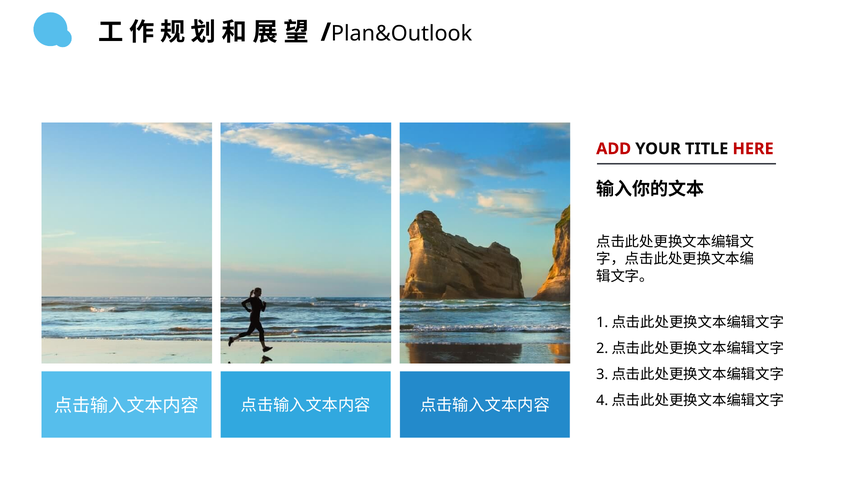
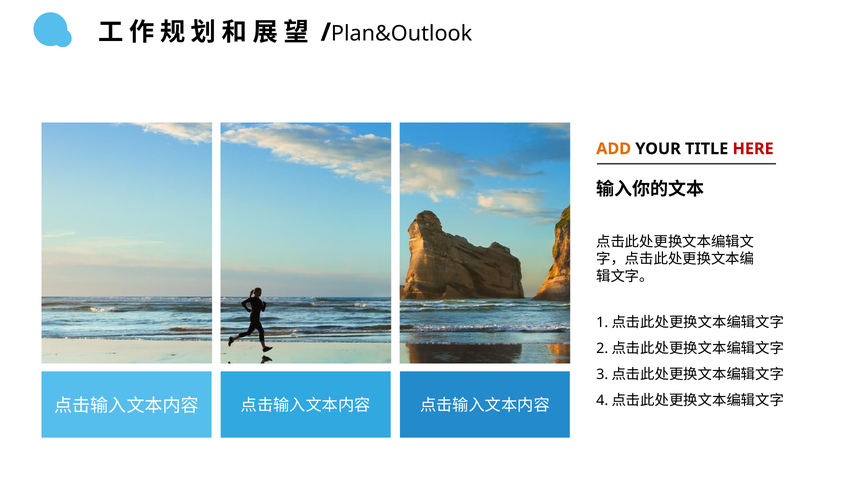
ADD colour: red -> orange (614, 149)
